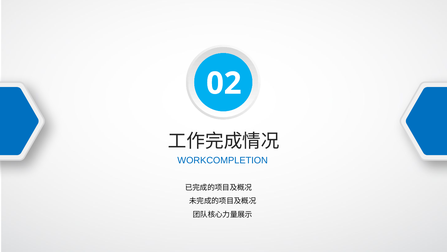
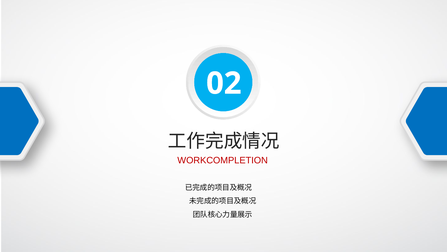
WORKCOMPLETION colour: blue -> red (223, 160)
